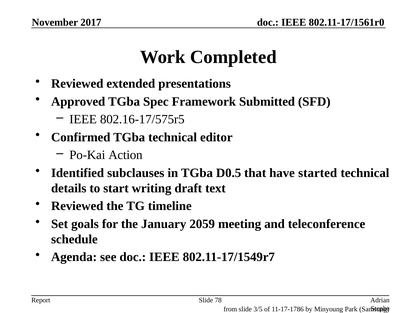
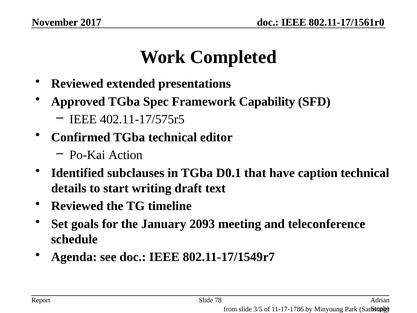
Submitted: Submitted -> Capability (267, 101)
802.16-17/575r5: 802.16-17/575r5 -> 402.11-17/575r5 (142, 119)
D0.5: D0.5 -> D0.1 (229, 173)
started: started -> caption (318, 173)
2059: 2059 -> 2093 (202, 224)
